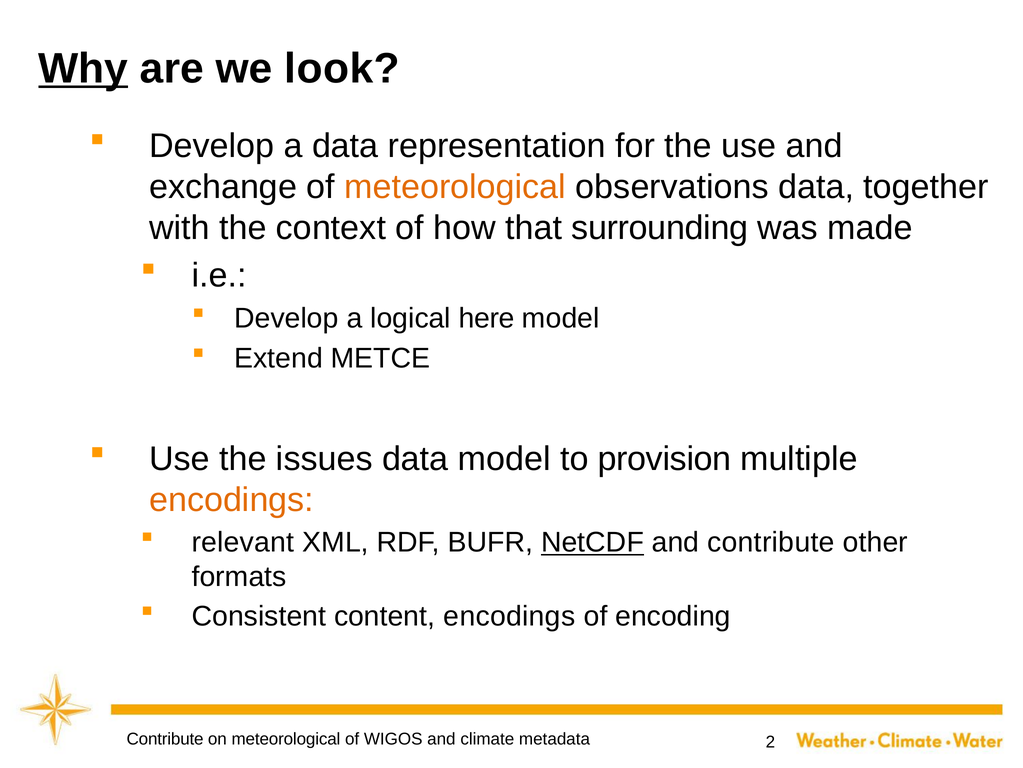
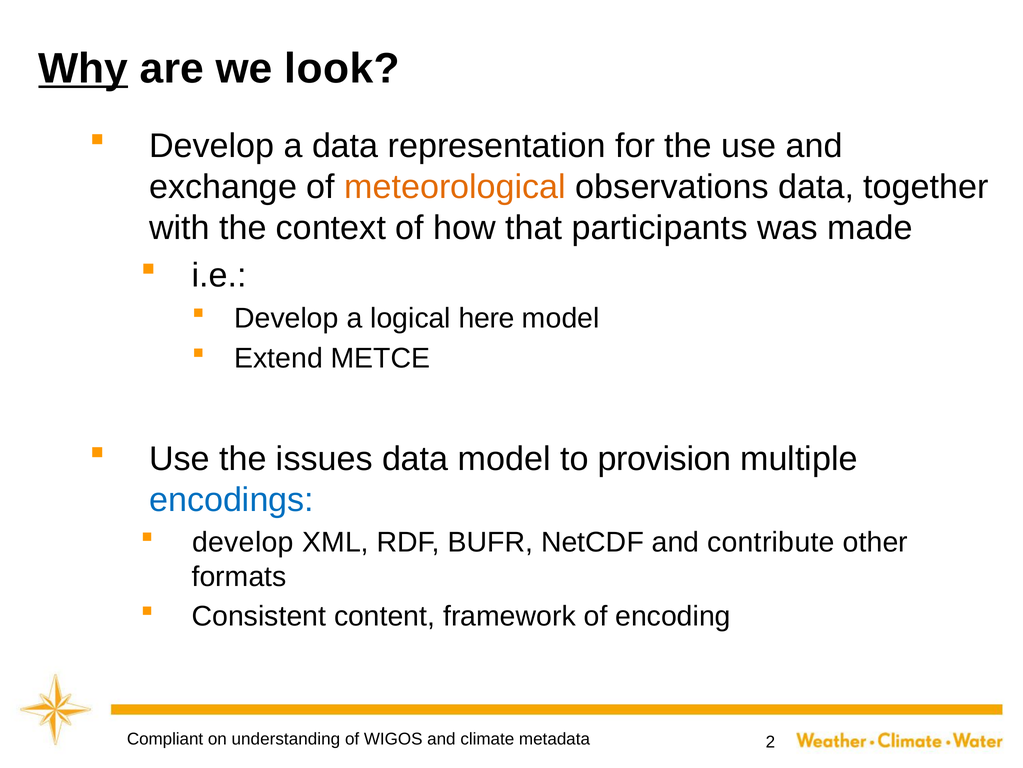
surrounding: surrounding -> participants (660, 228)
encodings colour: orange -> blue (232, 499)
relevant: relevant -> develop (243, 542)
NetCDF underline: present -> none (592, 542)
content encodings: encodings -> framework (509, 616)
Contribute: Contribute -> Compliant (165, 739)
on meteorological: meteorological -> understanding (286, 739)
